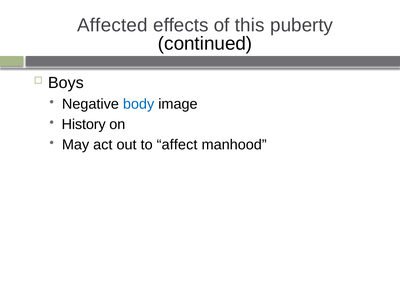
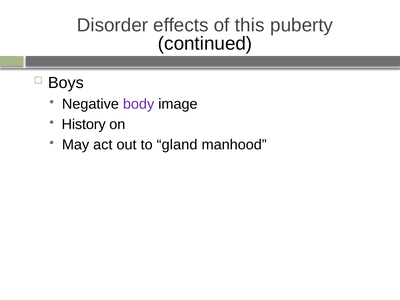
Affected: Affected -> Disorder (112, 25)
body colour: blue -> purple (139, 104)
affect: affect -> gland (177, 145)
